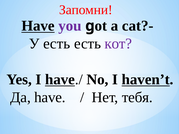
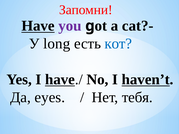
У есть: есть -> long (57, 44)
кот colour: purple -> blue (118, 44)
Да have: have -> eyes (50, 97)
